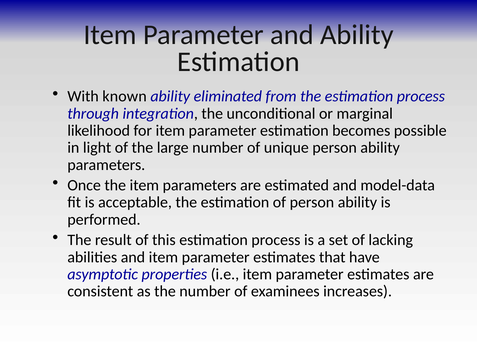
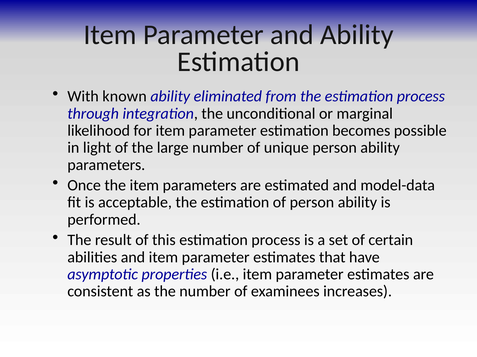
lacking: lacking -> certain (391, 241)
